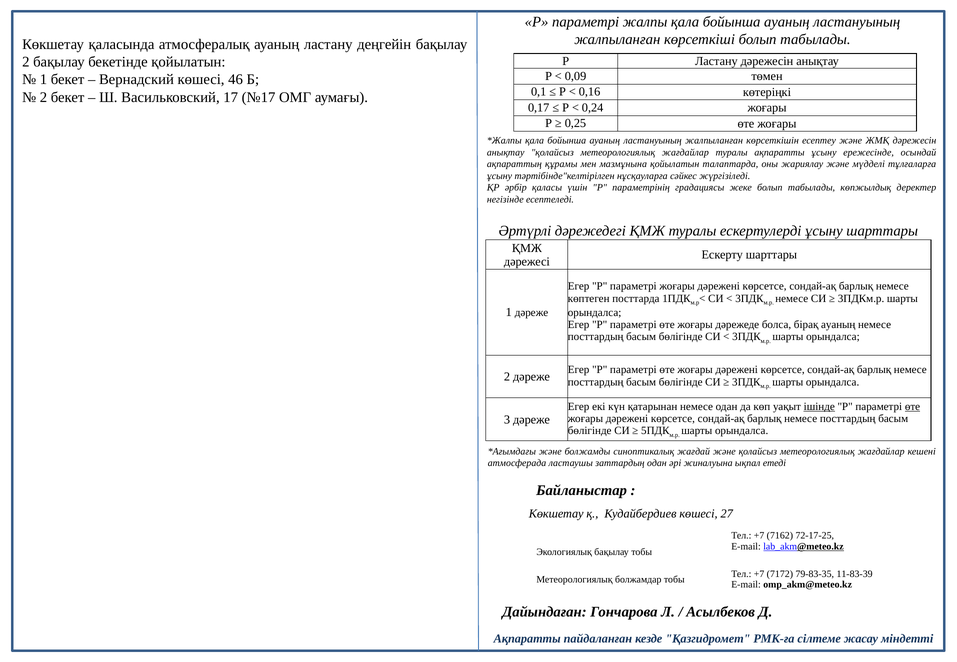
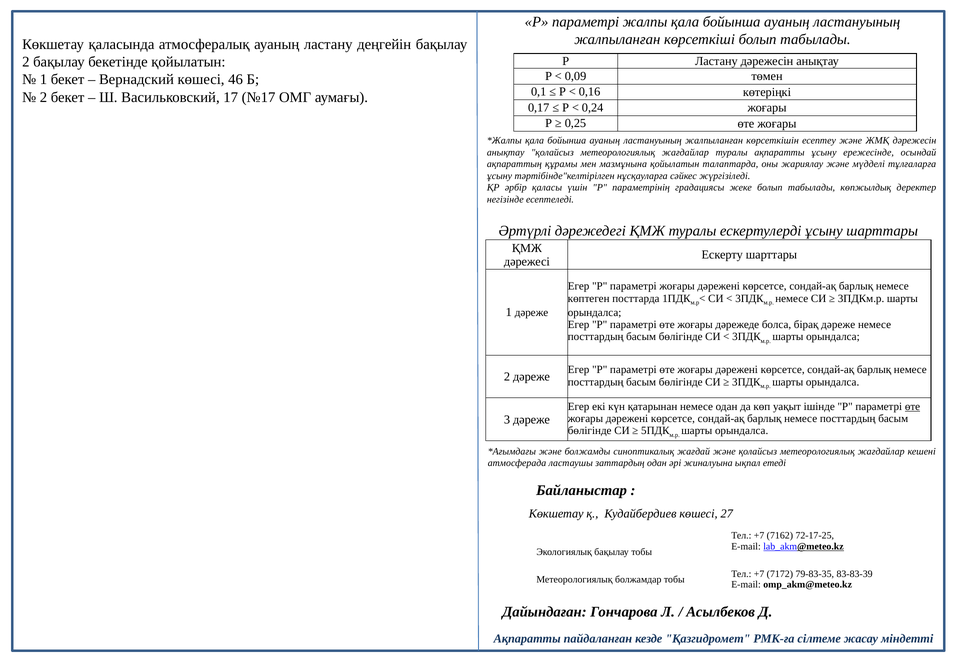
бірақ ауаның: ауаның -> дәреже (838, 325)
ішінде underline: present -> none (819, 407)
11-83-39: 11-83-39 -> 83-83-39 (855, 574)
